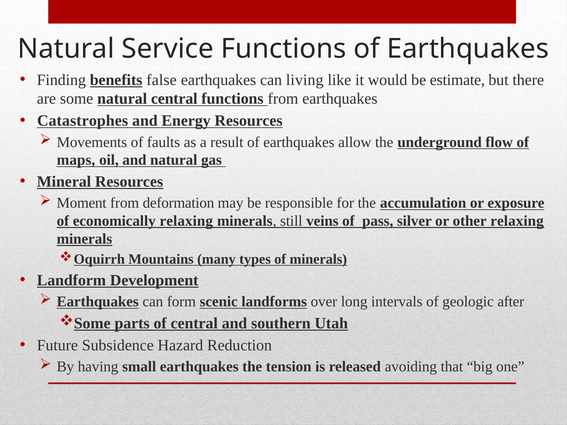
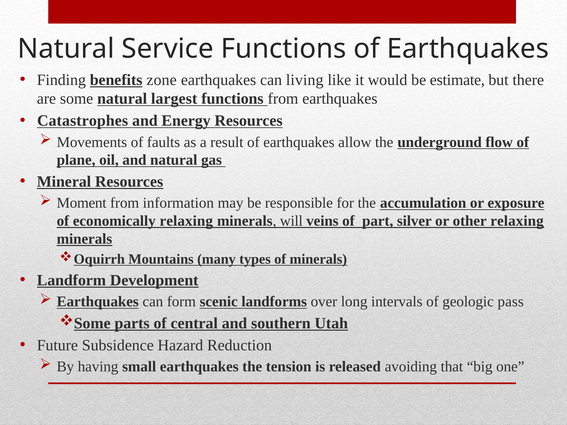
false: false -> zone (162, 80)
natural central: central -> largest (174, 99)
maps: maps -> plane (76, 160)
deformation: deformation -> information (178, 203)
still: still -> will (291, 221)
pass: pass -> part (378, 221)
after: after -> pass (511, 302)
